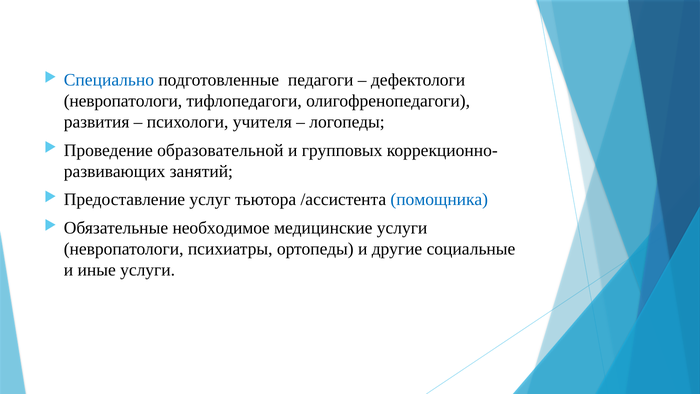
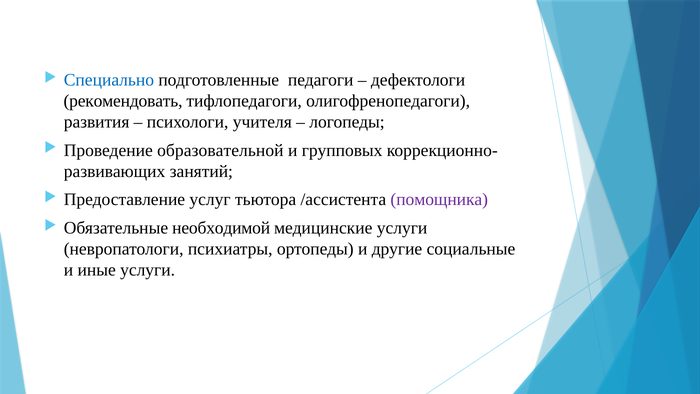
невропатологи: невропатологи -> рекомендовать (123, 101)
помощника colour: blue -> purple (439, 200)
необходимое: необходимое -> необходимой (221, 228)
